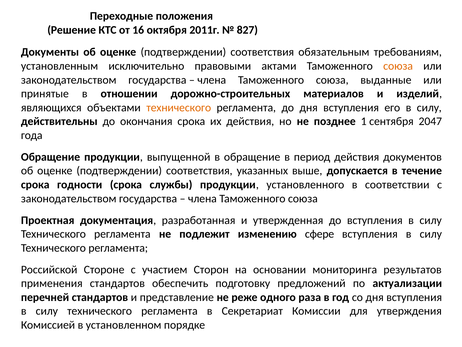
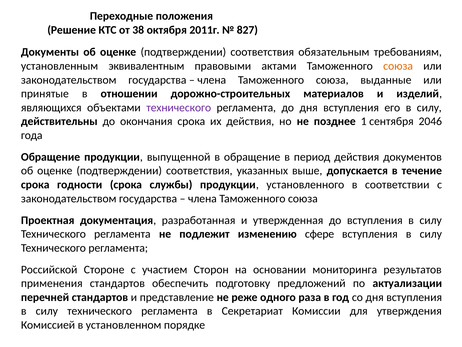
16: 16 -> 38 (138, 30)
исключительно: исключительно -> эквивалентным (146, 66)
технического colour: orange -> purple (179, 107)
2047: 2047 -> 2046 (430, 121)
